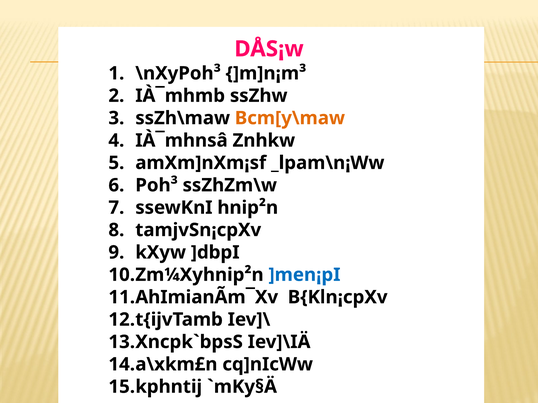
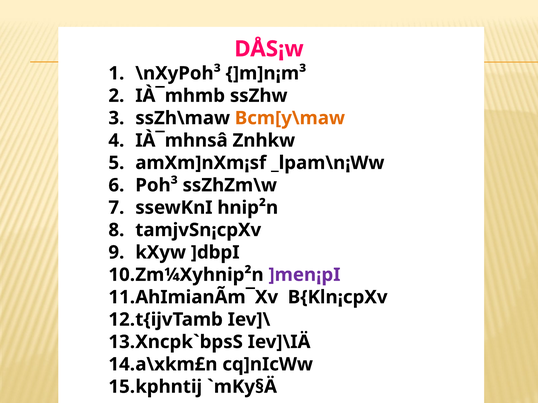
]men¡pI colour: blue -> purple (304, 275)
